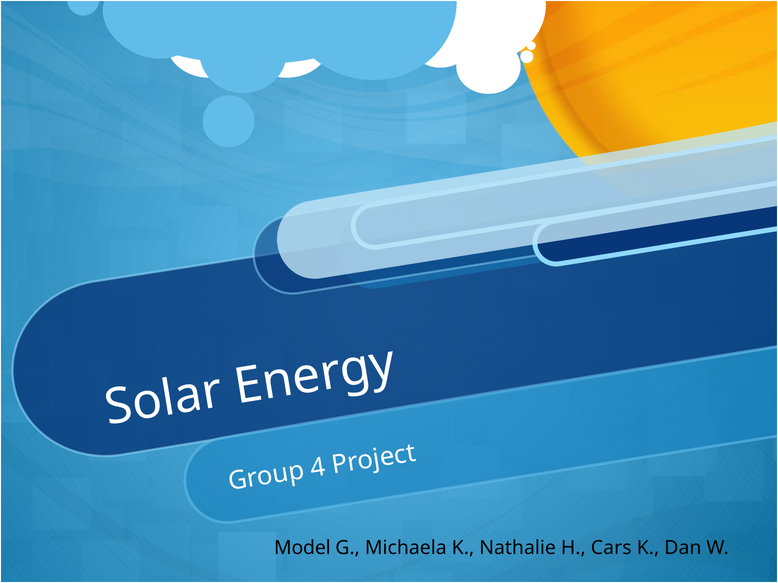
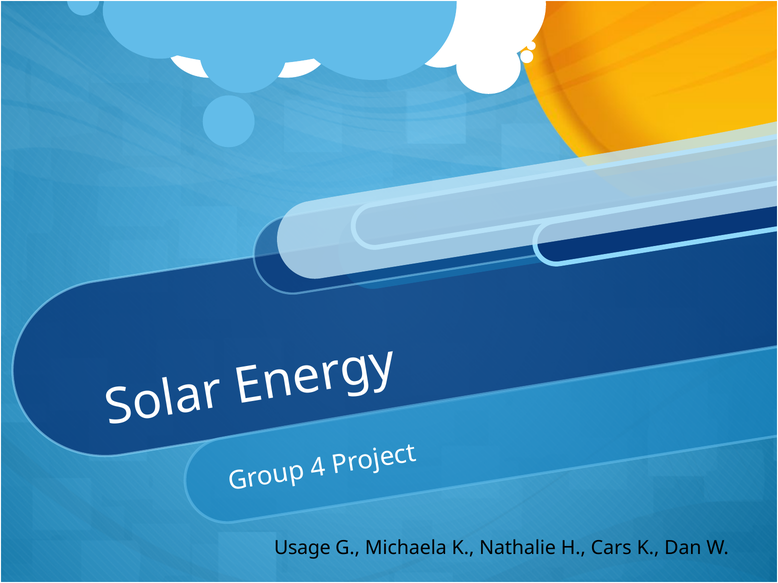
Model: Model -> Usage (302, 548)
